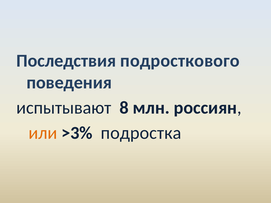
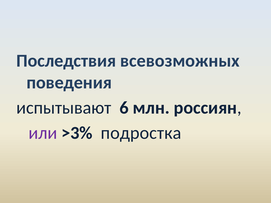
подросткового: подросткового -> всевозможных (180, 61)
8: 8 -> 6 (124, 108)
или colour: orange -> purple (43, 133)
